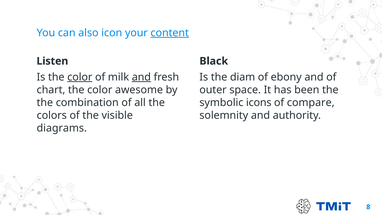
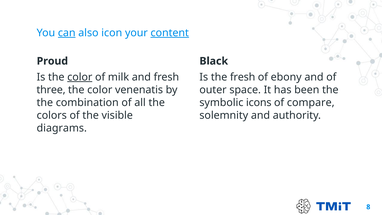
can underline: none -> present (67, 33)
Listen: Listen -> Proud (52, 61)
and underline: present -> none (141, 77)
the diam: diam -> fresh (243, 77)
chart: chart -> three (51, 90)
awesome: awesome -> venenatis (139, 90)
